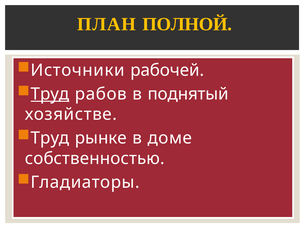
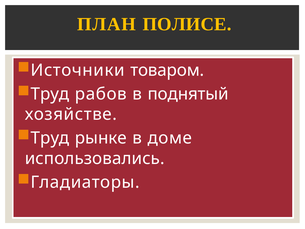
ПОЛНОЙ: ПОЛНОЙ -> ПОЛИСЕ (187, 24)
рабочей: рабочей -> товаром (167, 70)
Труд underline: present -> none (50, 94)
собственностью: собственностью -> использовались (95, 158)
